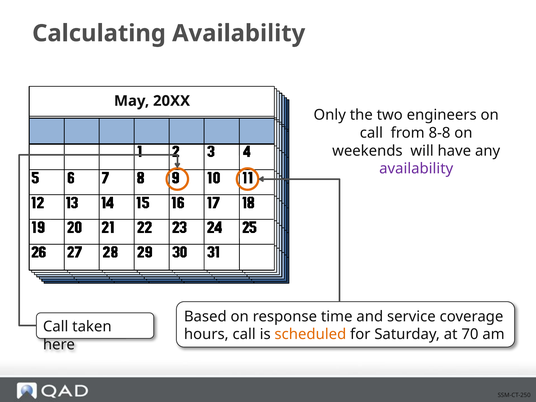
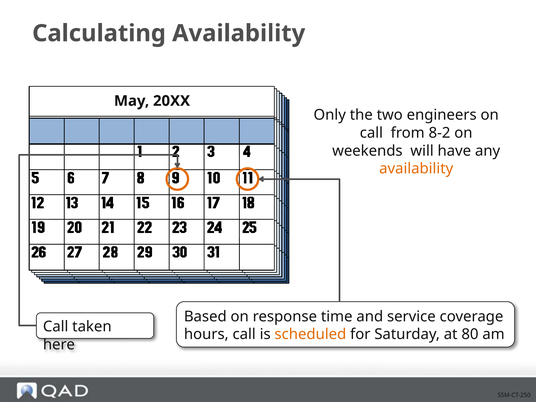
8-8: 8-8 -> 8-2 (440, 133)
availability colour: purple -> orange (416, 169)
70: 70 -> 80 (470, 334)
